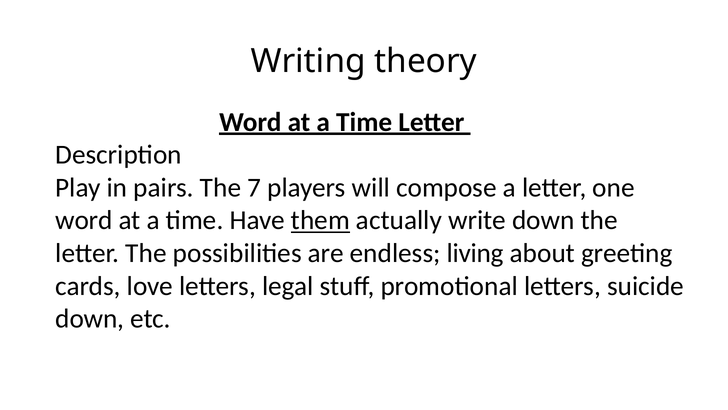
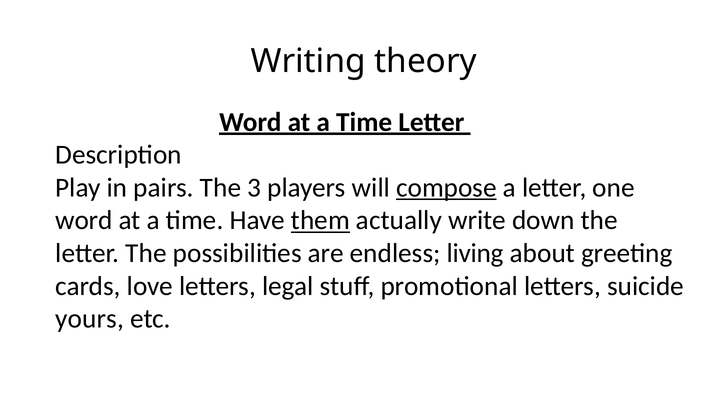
7: 7 -> 3 (254, 187)
compose underline: none -> present (446, 187)
down: down -> yours (90, 318)
